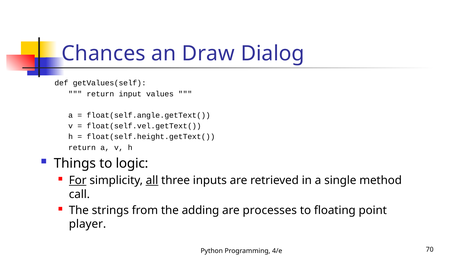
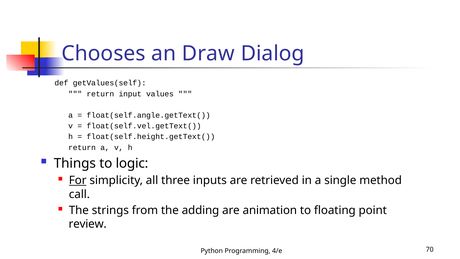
Chances: Chances -> Chooses (104, 54)
all underline: present -> none (152, 180)
processes: processes -> animation (270, 210)
player: player -> review (88, 224)
